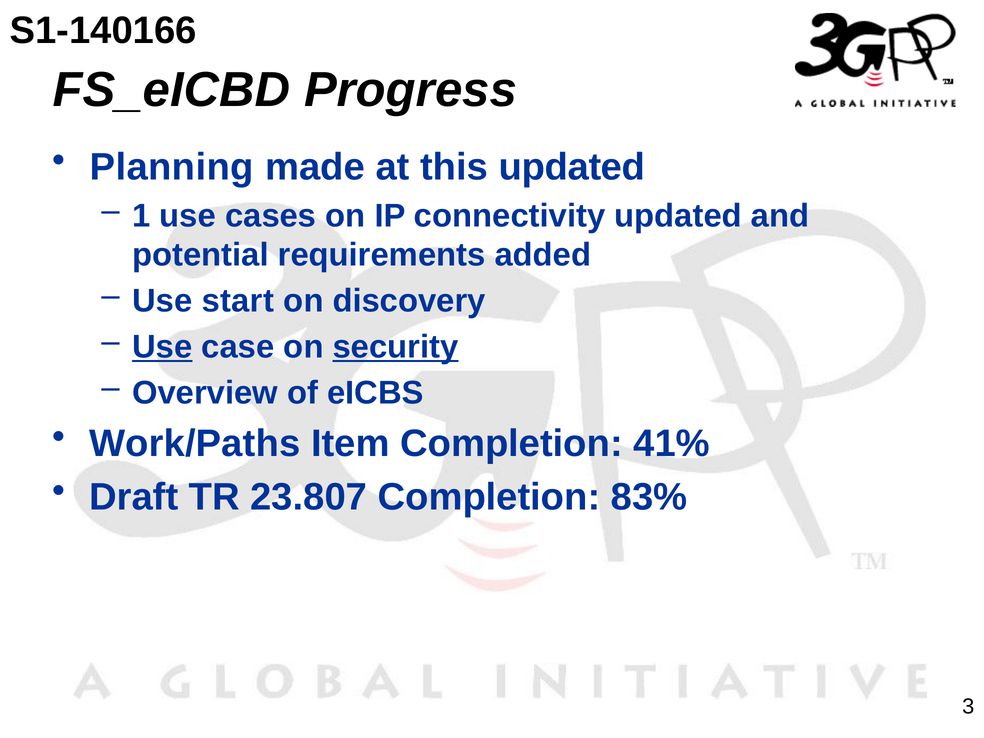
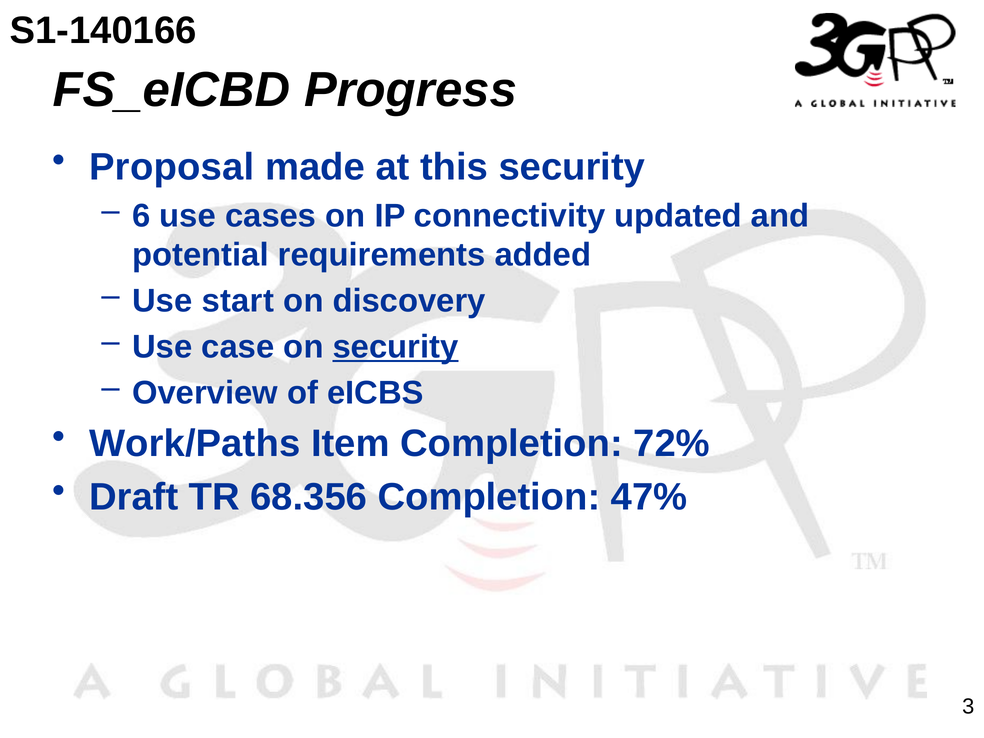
Planning: Planning -> Proposal (172, 167)
this updated: updated -> security (572, 167)
1: 1 -> 6 (141, 216)
Use underline: present -> none (162, 347)
41%: 41% -> 72% (672, 443)
23.807: 23.807 -> 68.356 (309, 497)
83%: 83% -> 47% (649, 497)
